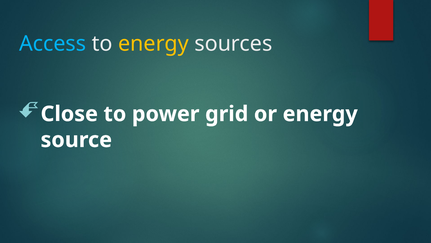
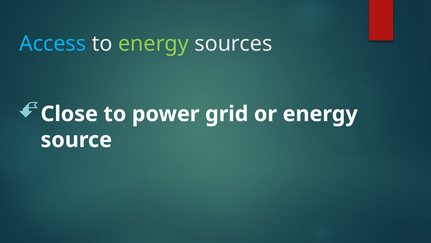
energy colour: yellow -> light green (153, 44)
